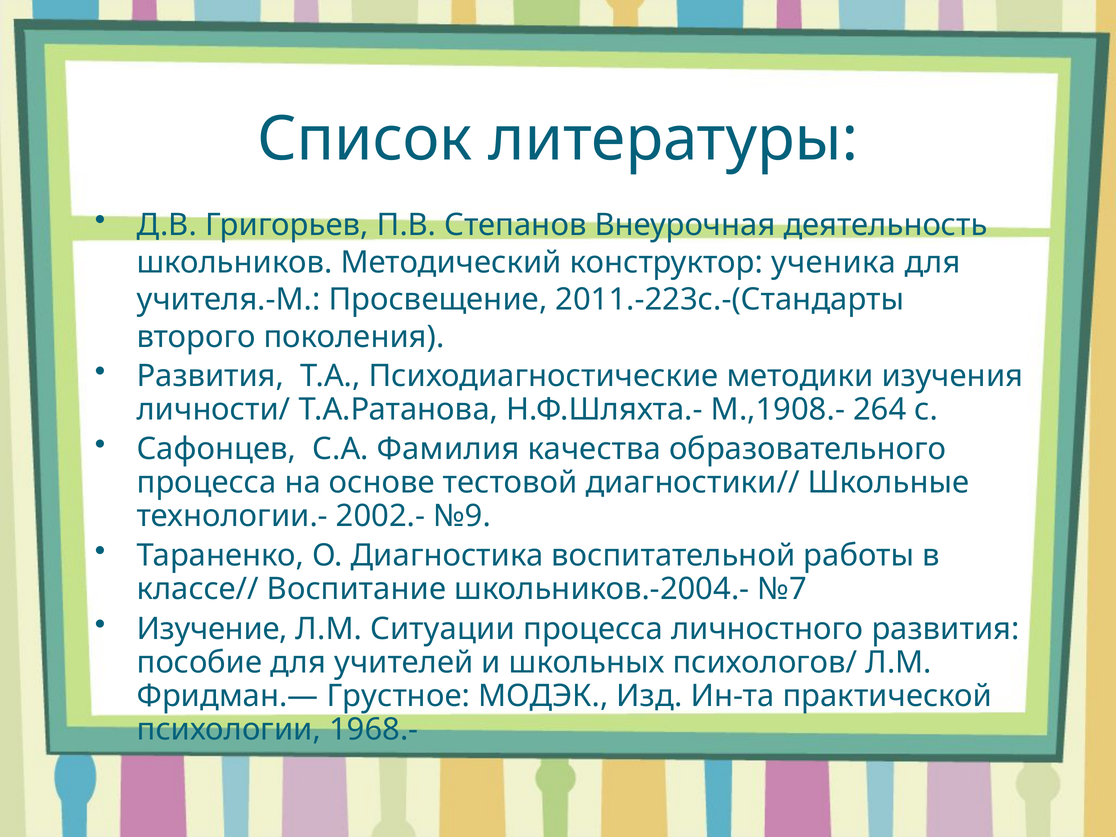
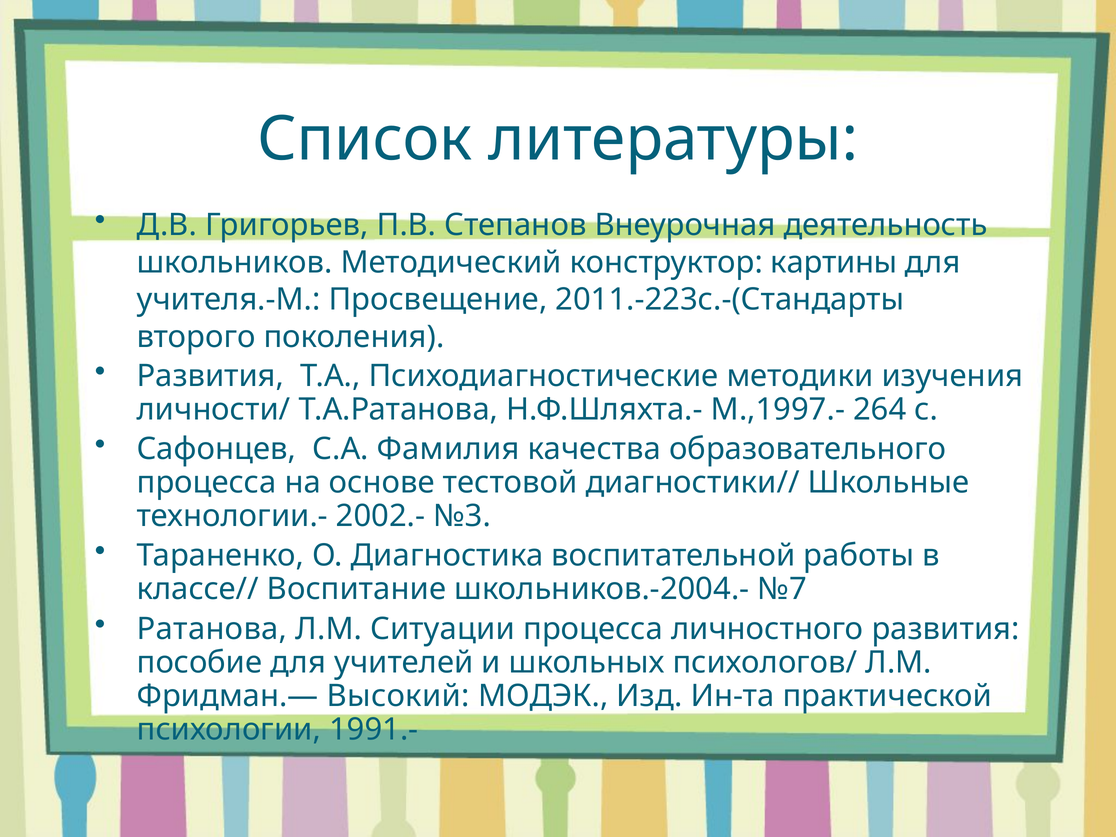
ученика: ученика -> картины (834, 262)
М.,1908.-: М.,1908.- -> М.,1997.- (778, 409)
№9: №9 -> №3 (462, 516)
Изучение: Изучение -> Ратанова (212, 629)
Грустное: Грустное -> Высокий (398, 696)
1968.-: 1968.- -> 1991.- (374, 729)
